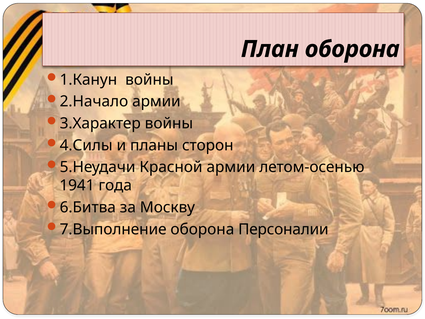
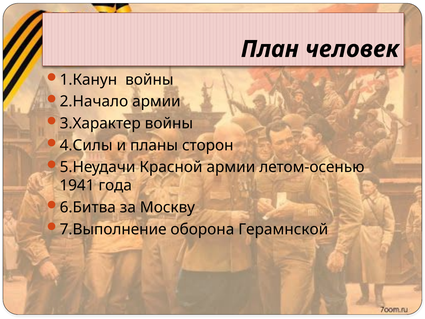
План оборона: оборона -> человек (352, 49)
Персоналии: Персоналии -> Герамнской (283, 229)
